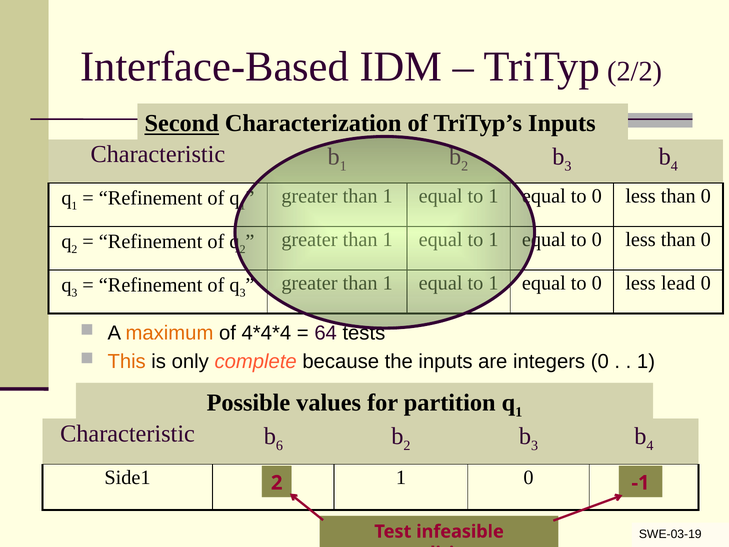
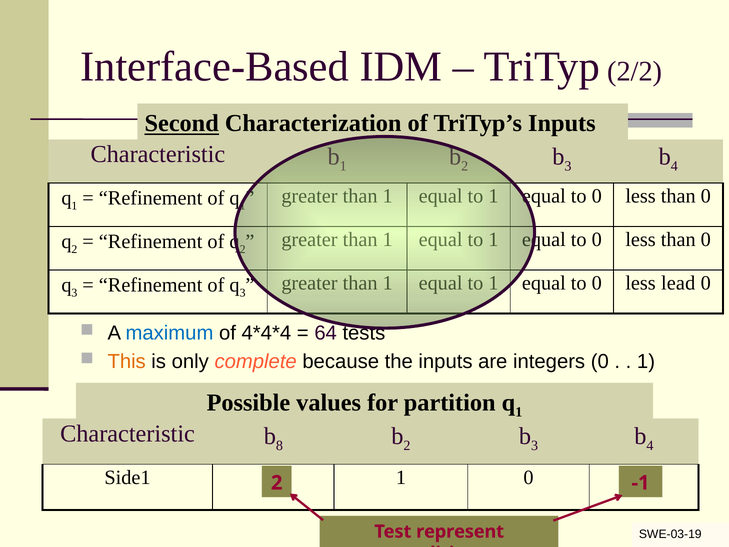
maximum colour: orange -> blue (169, 333)
6: 6 -> 8 (279, 445)
infeasible: infeasible -> represent (460, 531)
